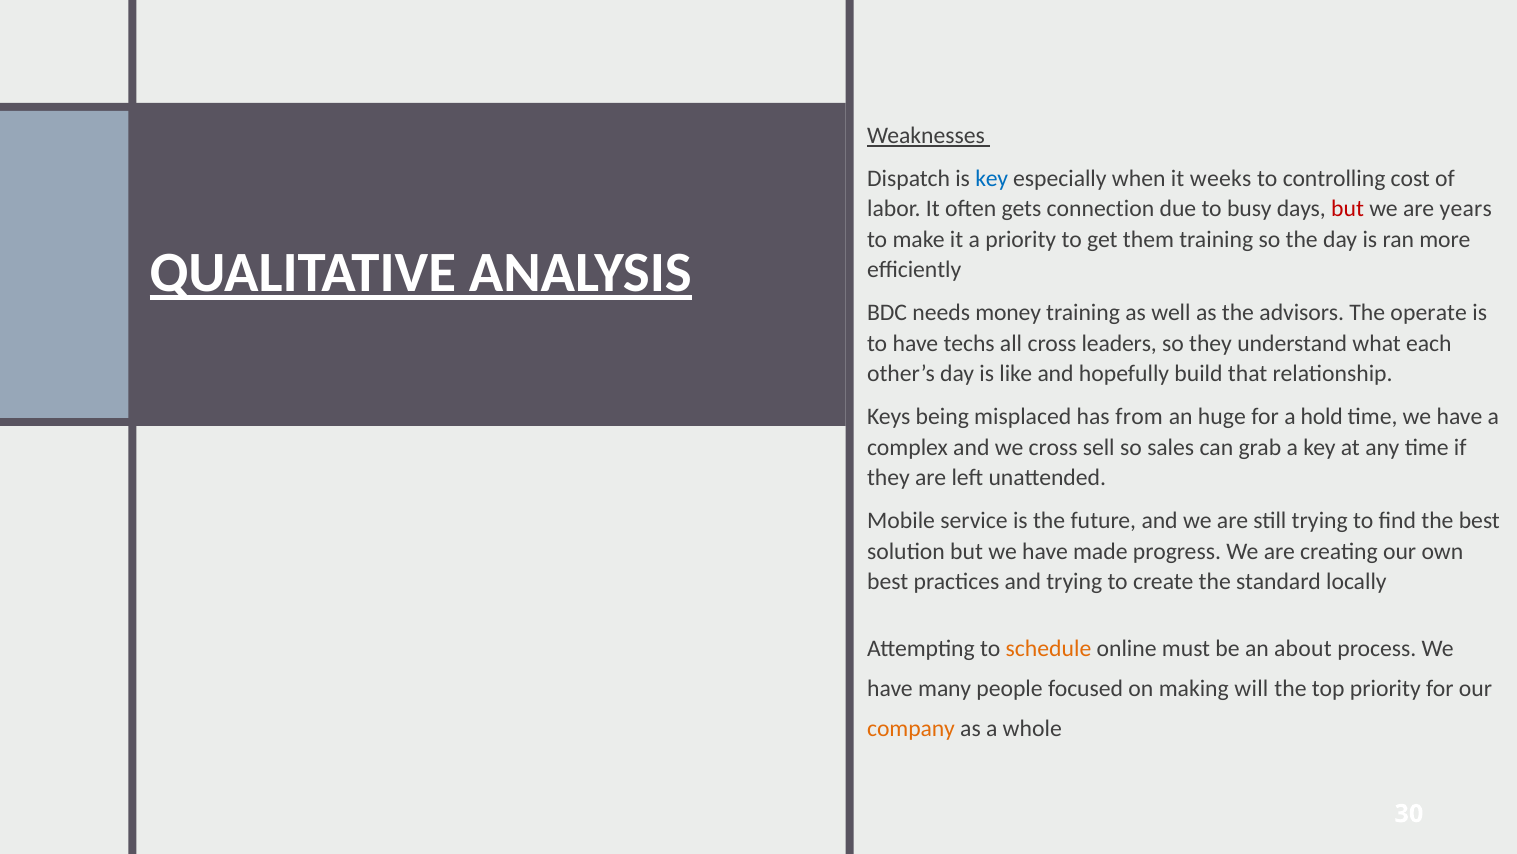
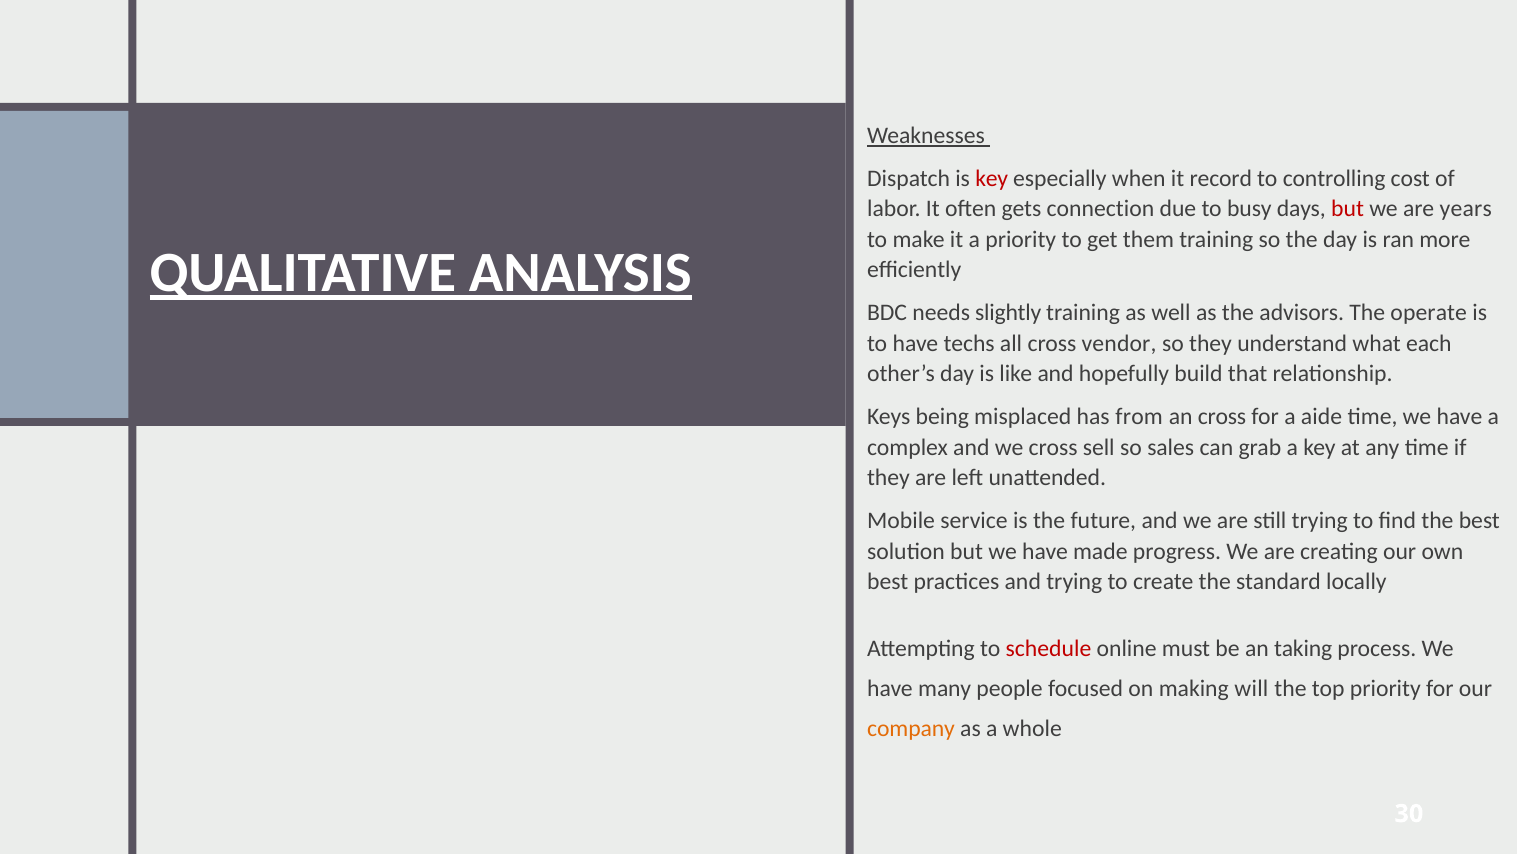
key colour: blue -> red (992, 179)
weeks: weeks -> record (1221, 179)
money: money -> slightly (1008, 313)
leaders: leaders -> vendor (1119, 343)
an huge: huge -> cross (1222, 417)
hold: hold -> aide (1322, 417)
schedule colour: orange -> red (1049, 649)
about: about -> taking (1303, 649)
